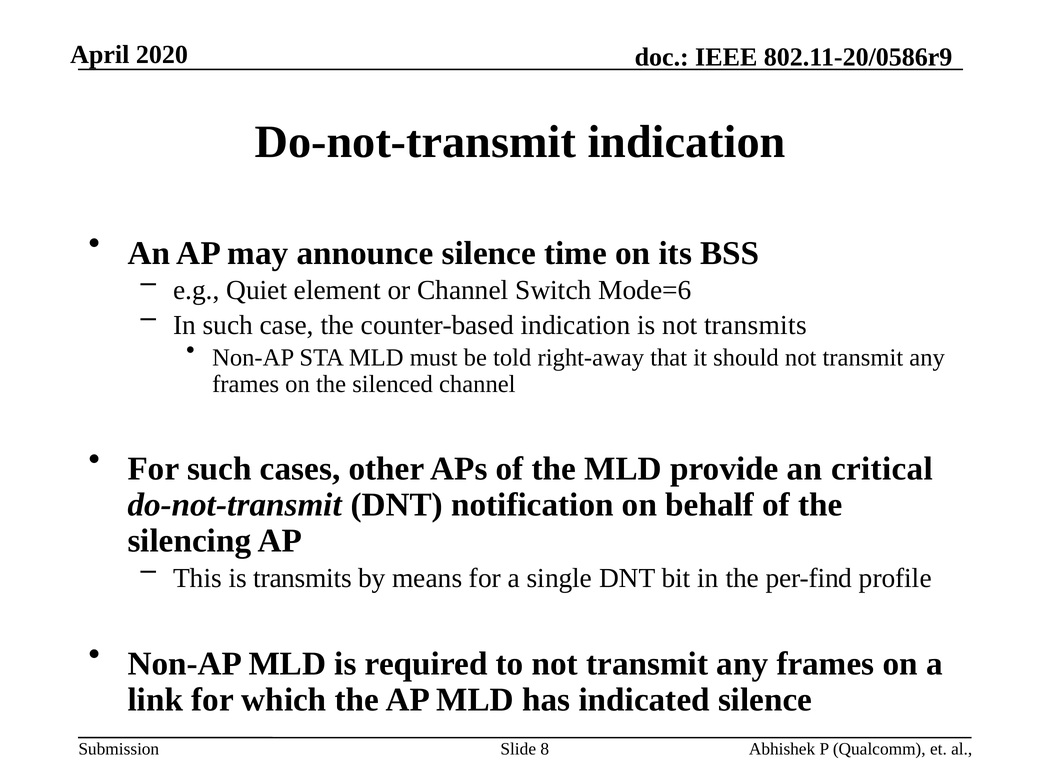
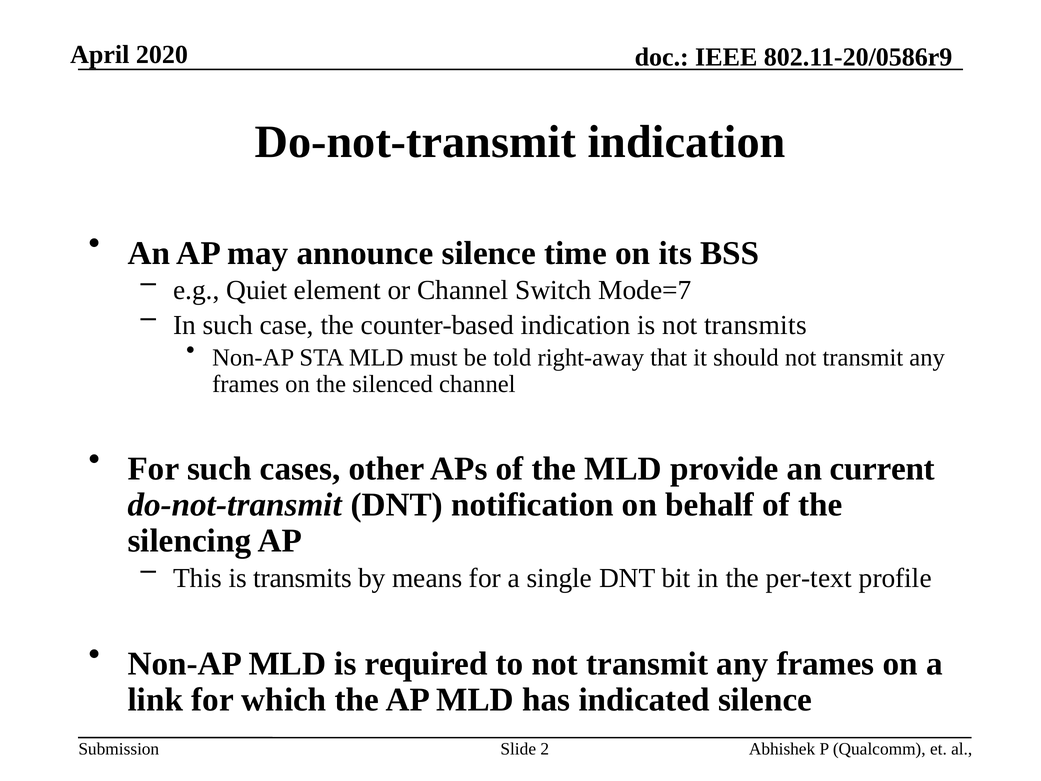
Mode=6: Mode=6 -> Mode=7 (645, 290)
critical: critical -> current (882, 469)
per-find: per-find -> per-text (809, 578)
8: 8 -> 2 (545, 749)
